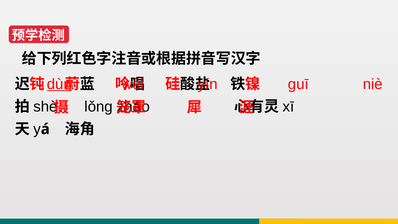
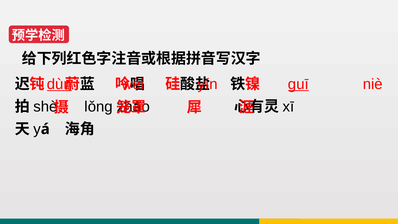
guī underline: none -> present (298, 84)
